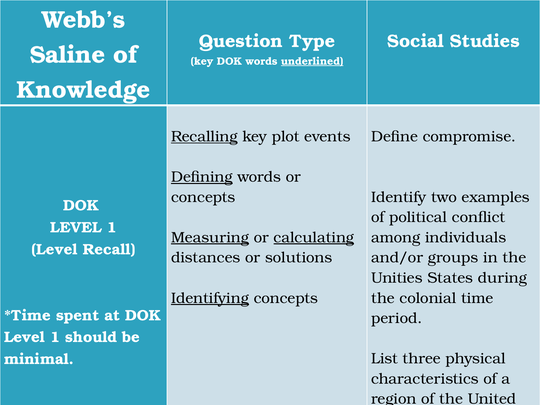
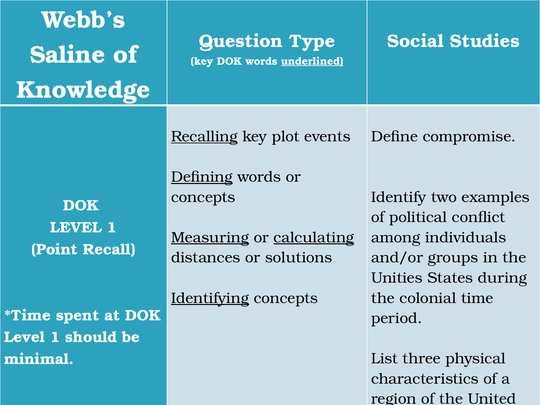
Level: Level -> Point (55, 250)
